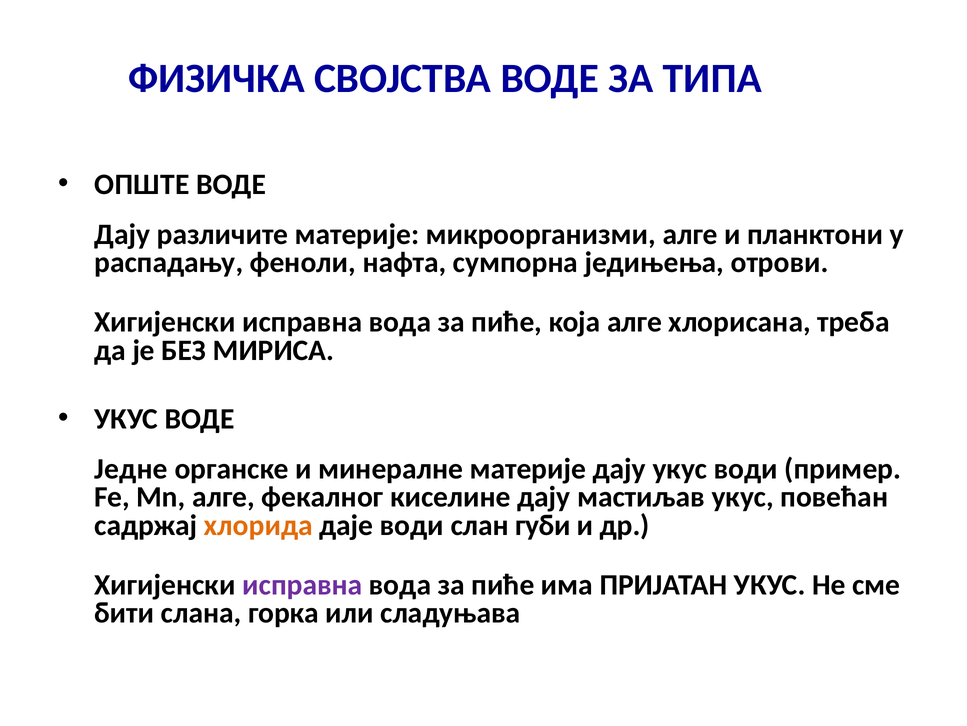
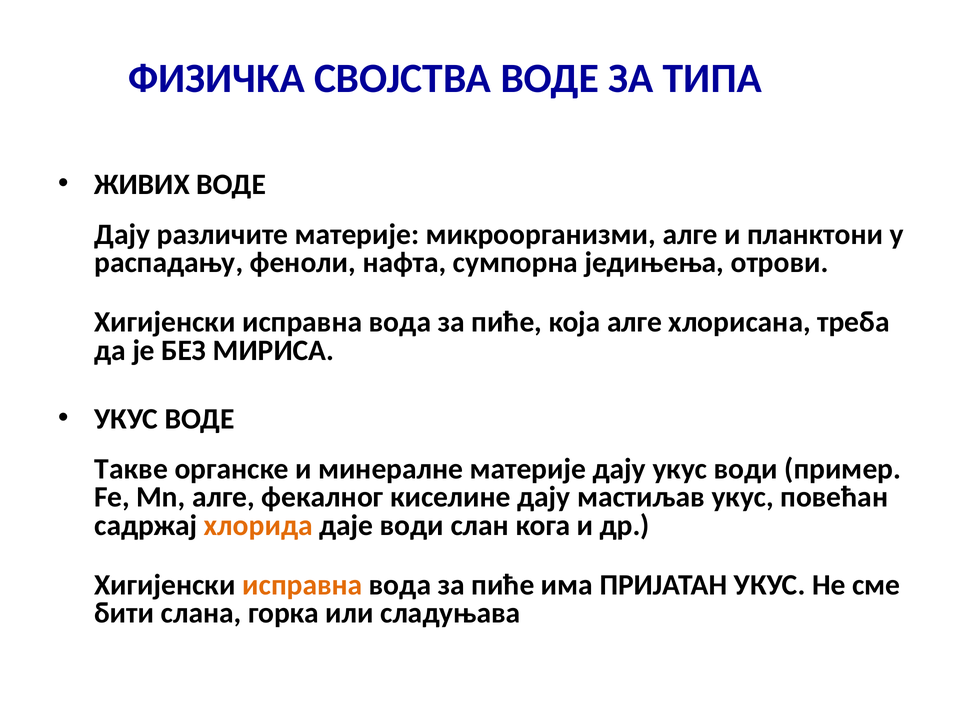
ОПШТЕ: ОПШТЕ -> ЖИВИХ (142, 184)
Једне: Једне -> Такве (131, 468)
губи: губи -> кога (543, 525)
исправна colour: purple -> orange (302, 584)
